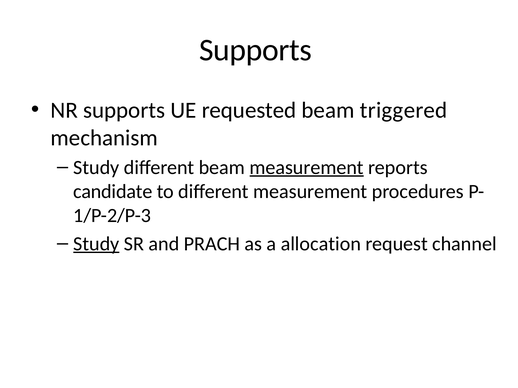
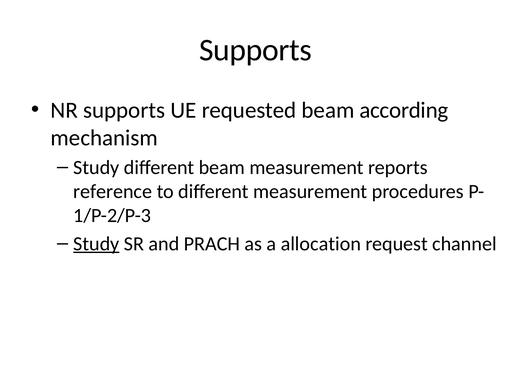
triggered: triggered -> according (404, 110)
measurement underline: present -> none (307, 168)
candidate: candidate -> reference (113, 192)
